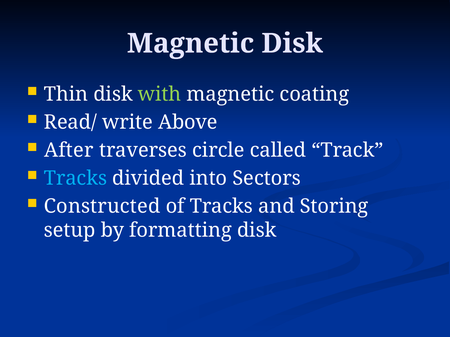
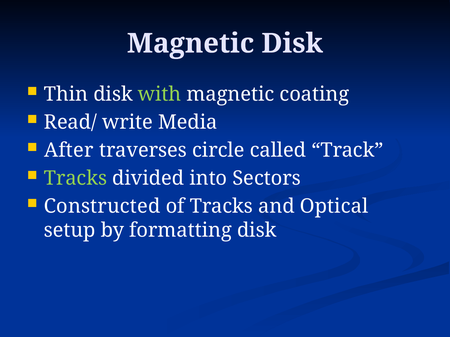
Above: Above -> Media (188, 122)
Tracks colour: light blue -> light green (75, 178)
Storing: Storing -> Optical (334, 206)
